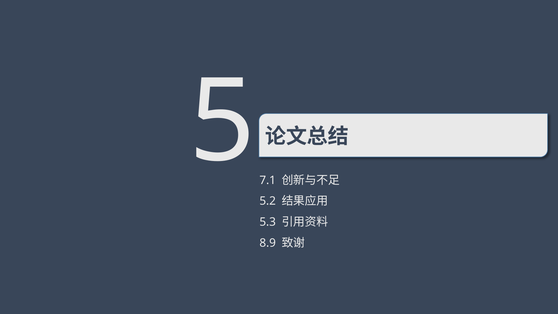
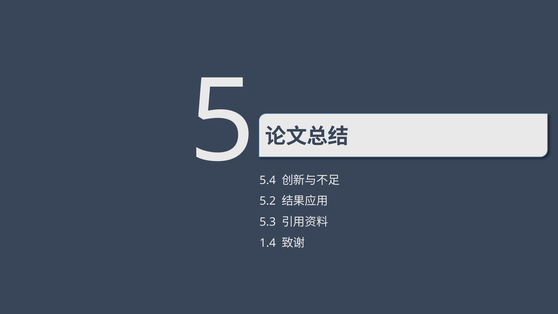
7.1: 7.1 -> 5.4 (268, 180)
8.9: 8.9 -> 1.4 (268, 243)
